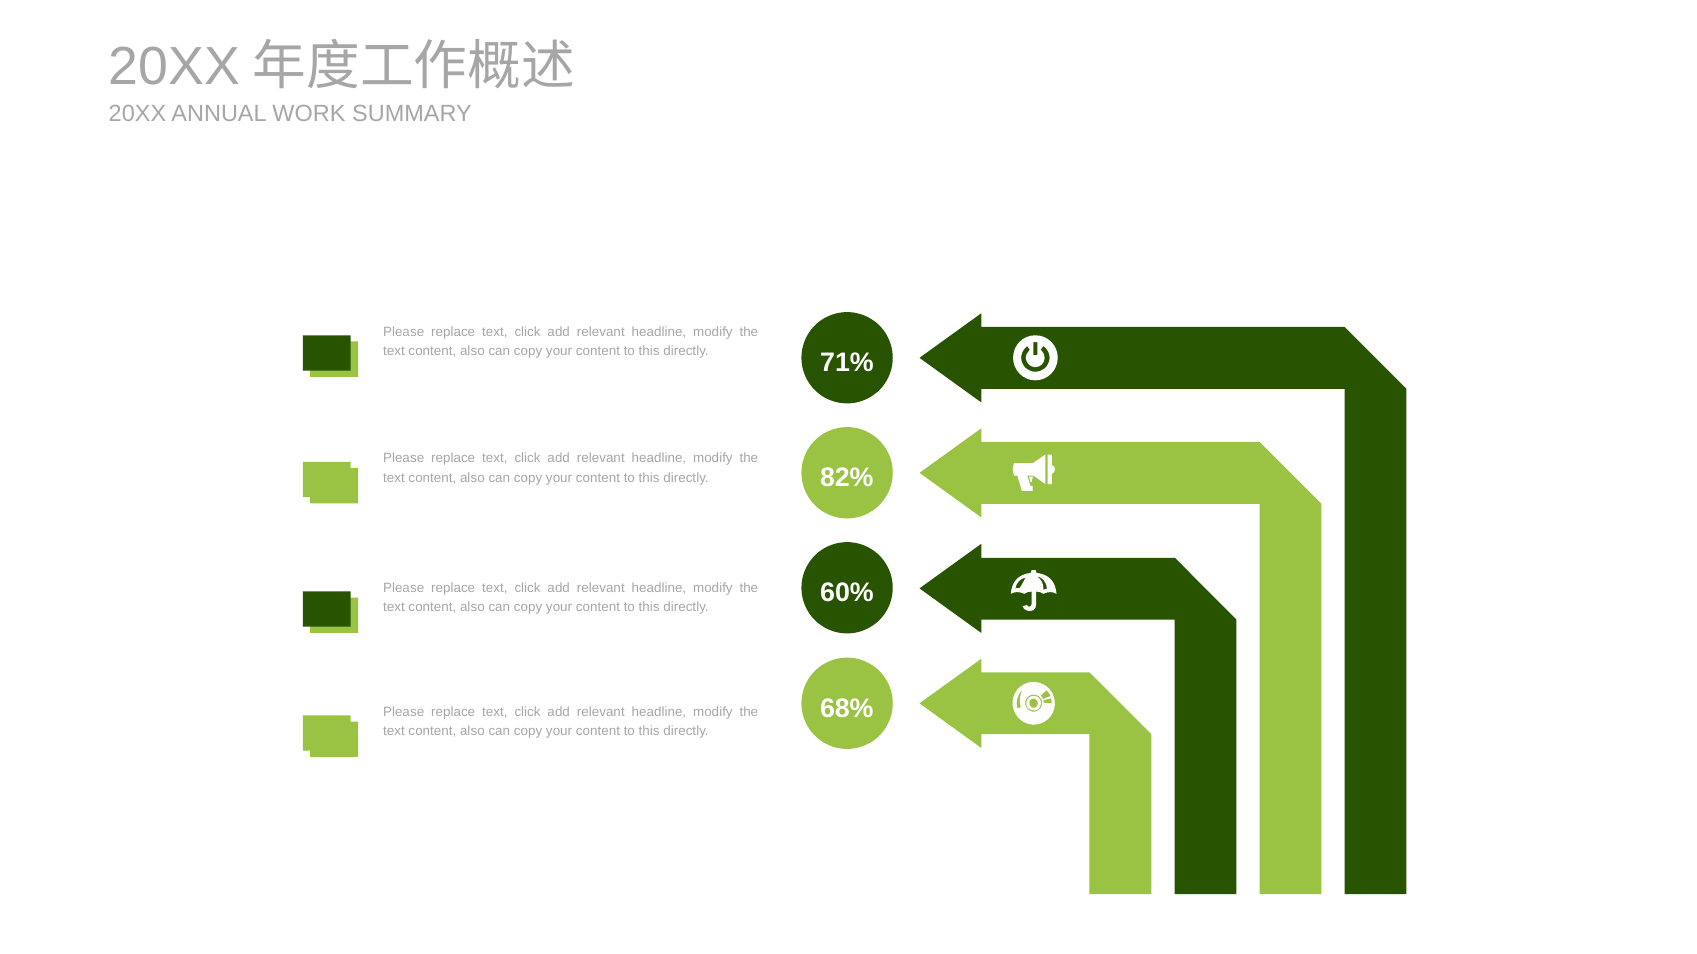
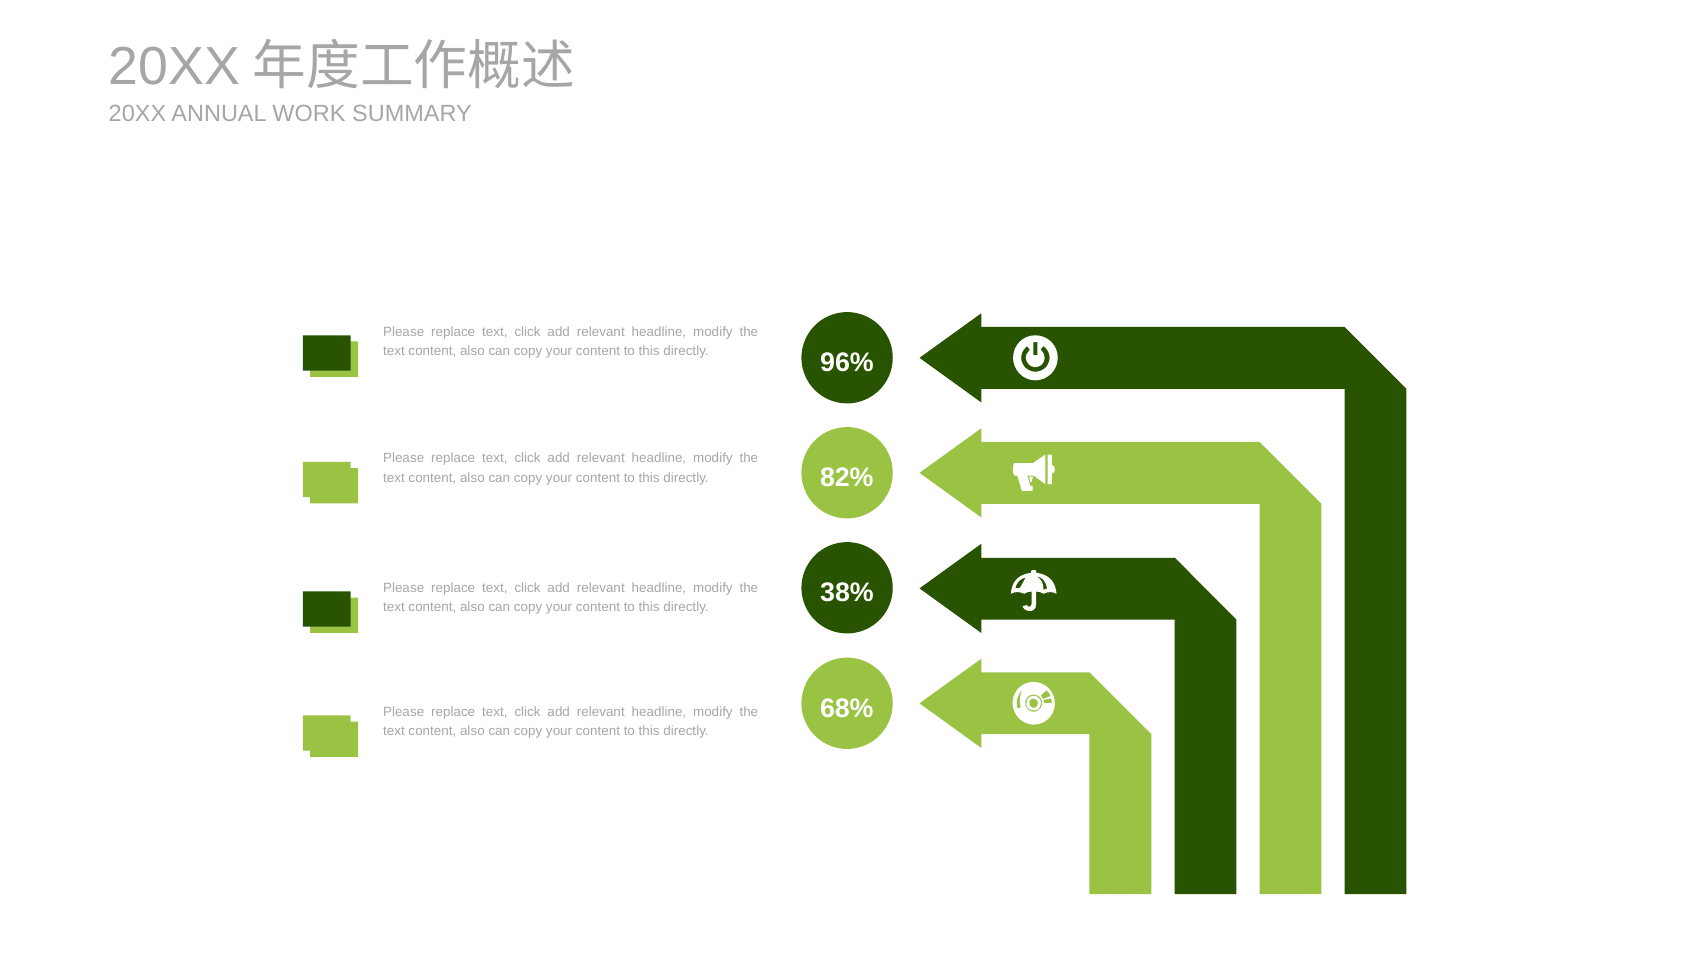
71%: 71% -> 96% (847, 363)
60%: 60% -> 38% (847, 593)
